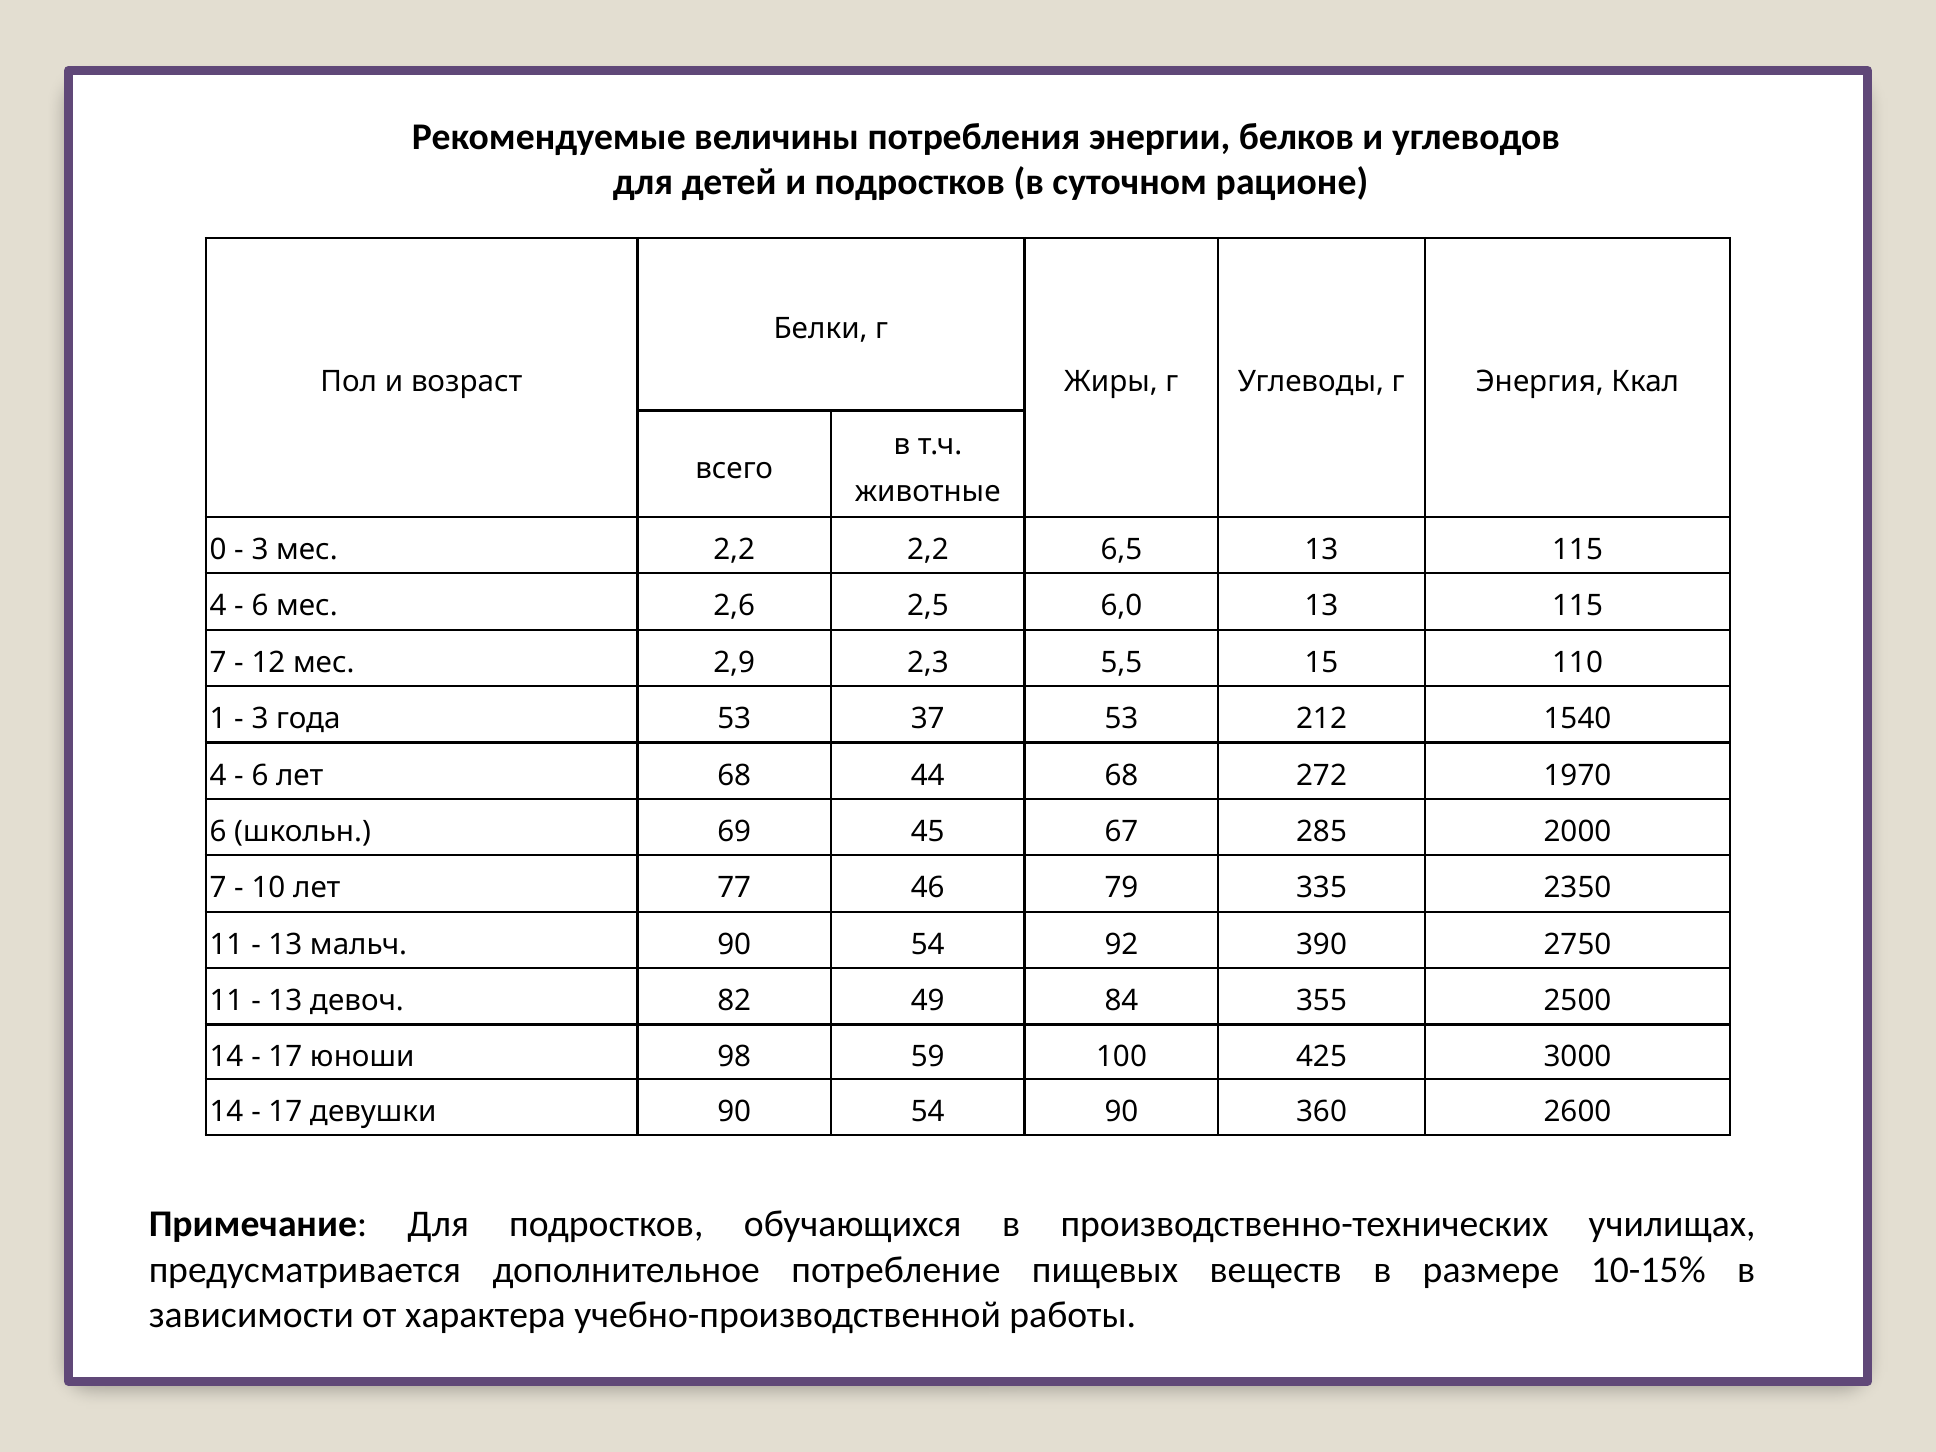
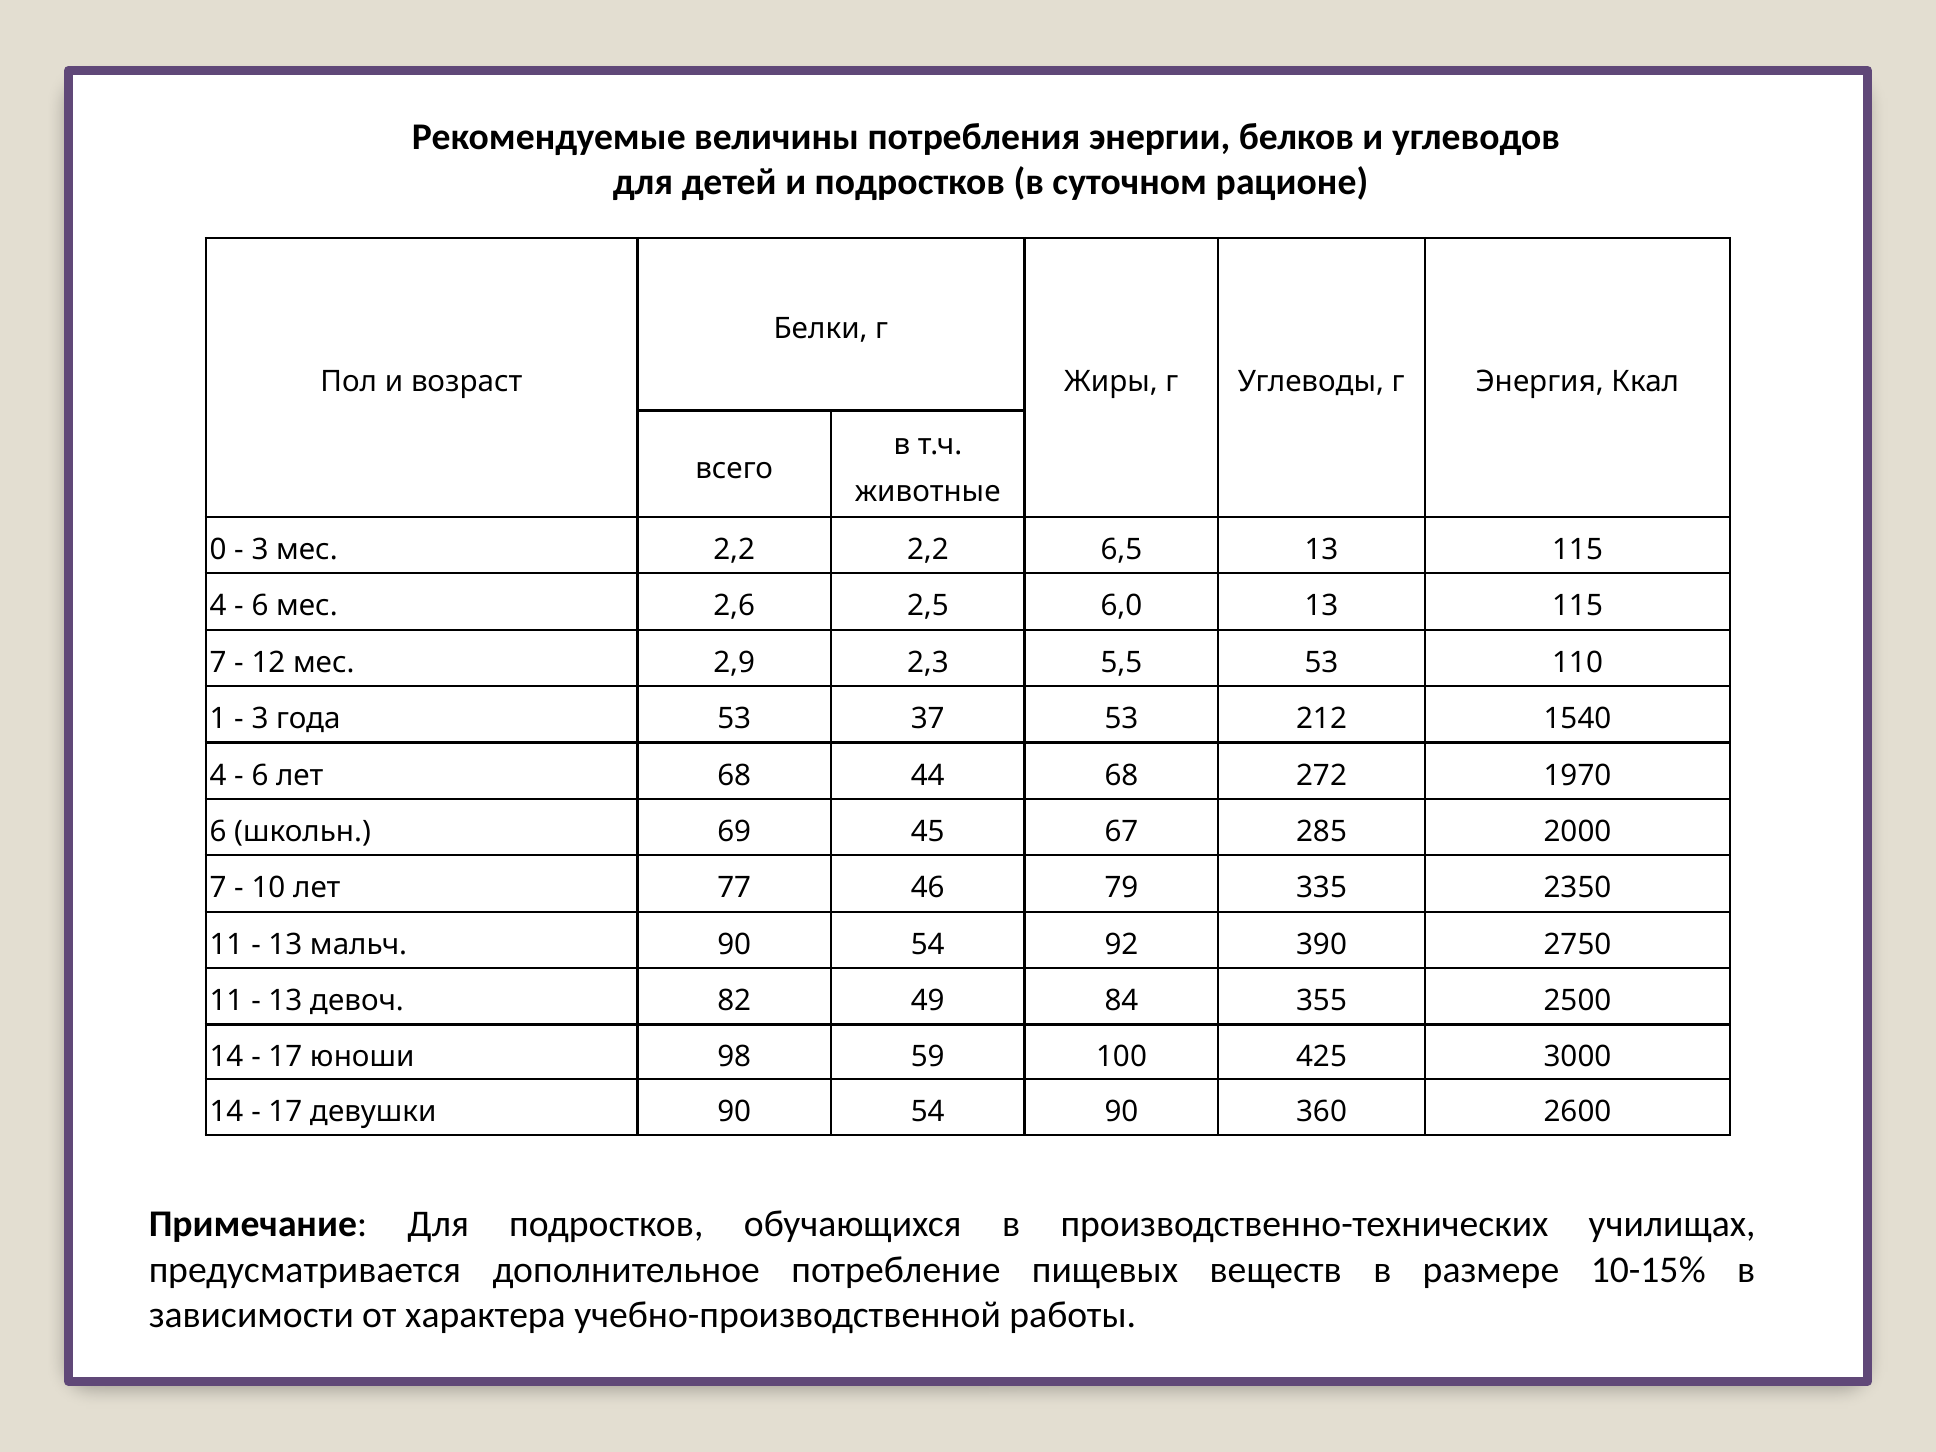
5,5 15: 15 -> 53 (1321, 663)
